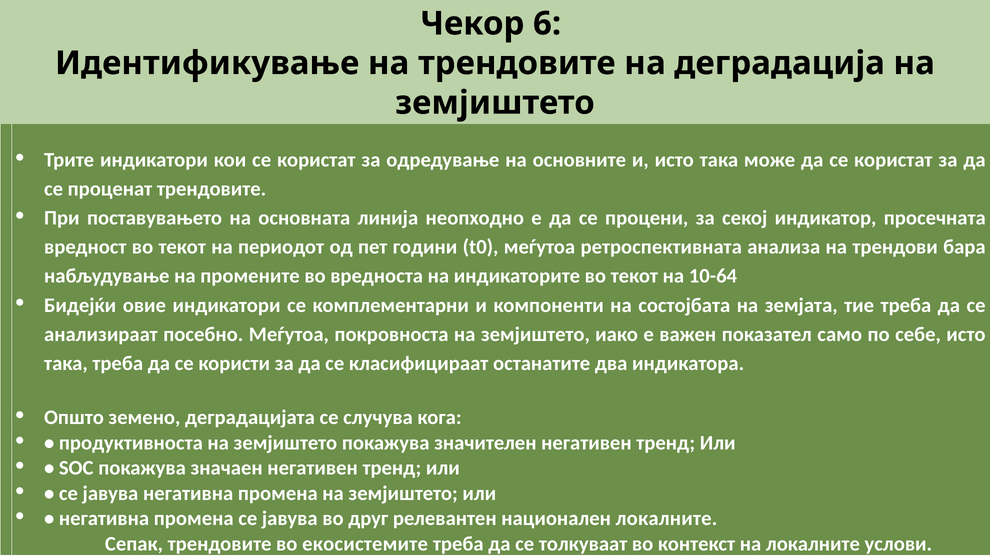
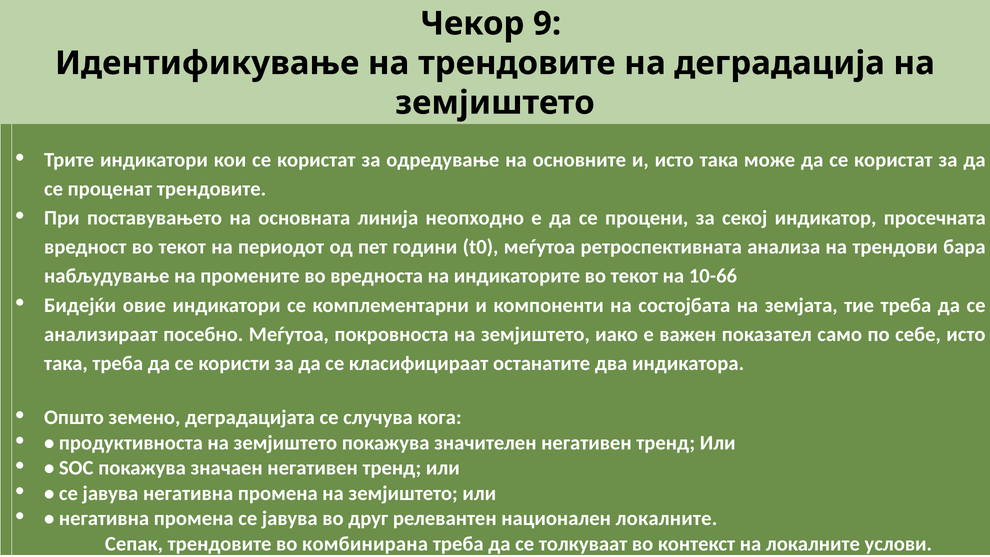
6: 6 -> 9 (547, 24)
10-64: 10-64 -> 10-66 (713, 276)
екосистемите: екосистемите -> комбинирана (365, 544)
